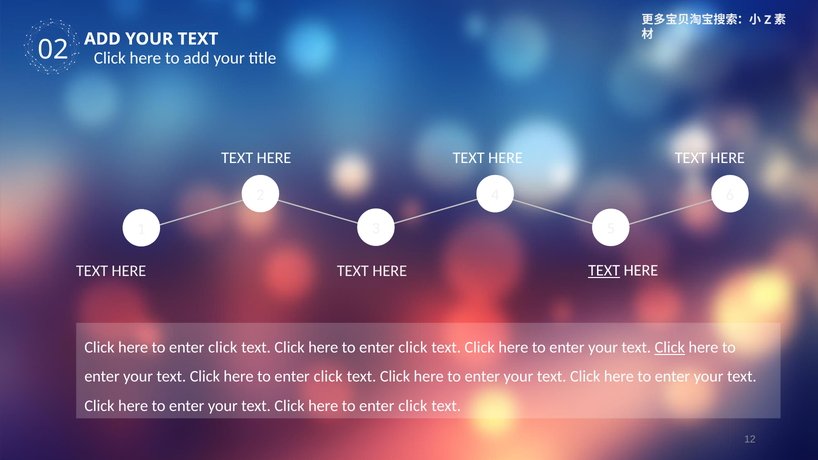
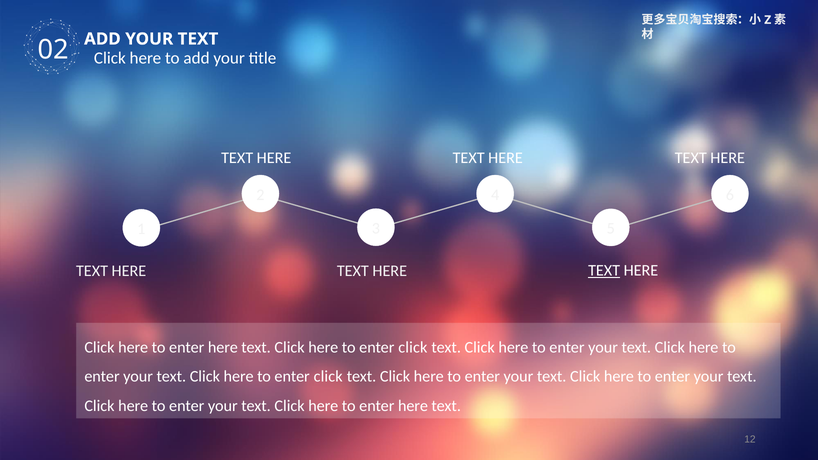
click: click -> here (223, 347)
Click underline: present -> none (670, 347)
click: click -> here (413, 406)
